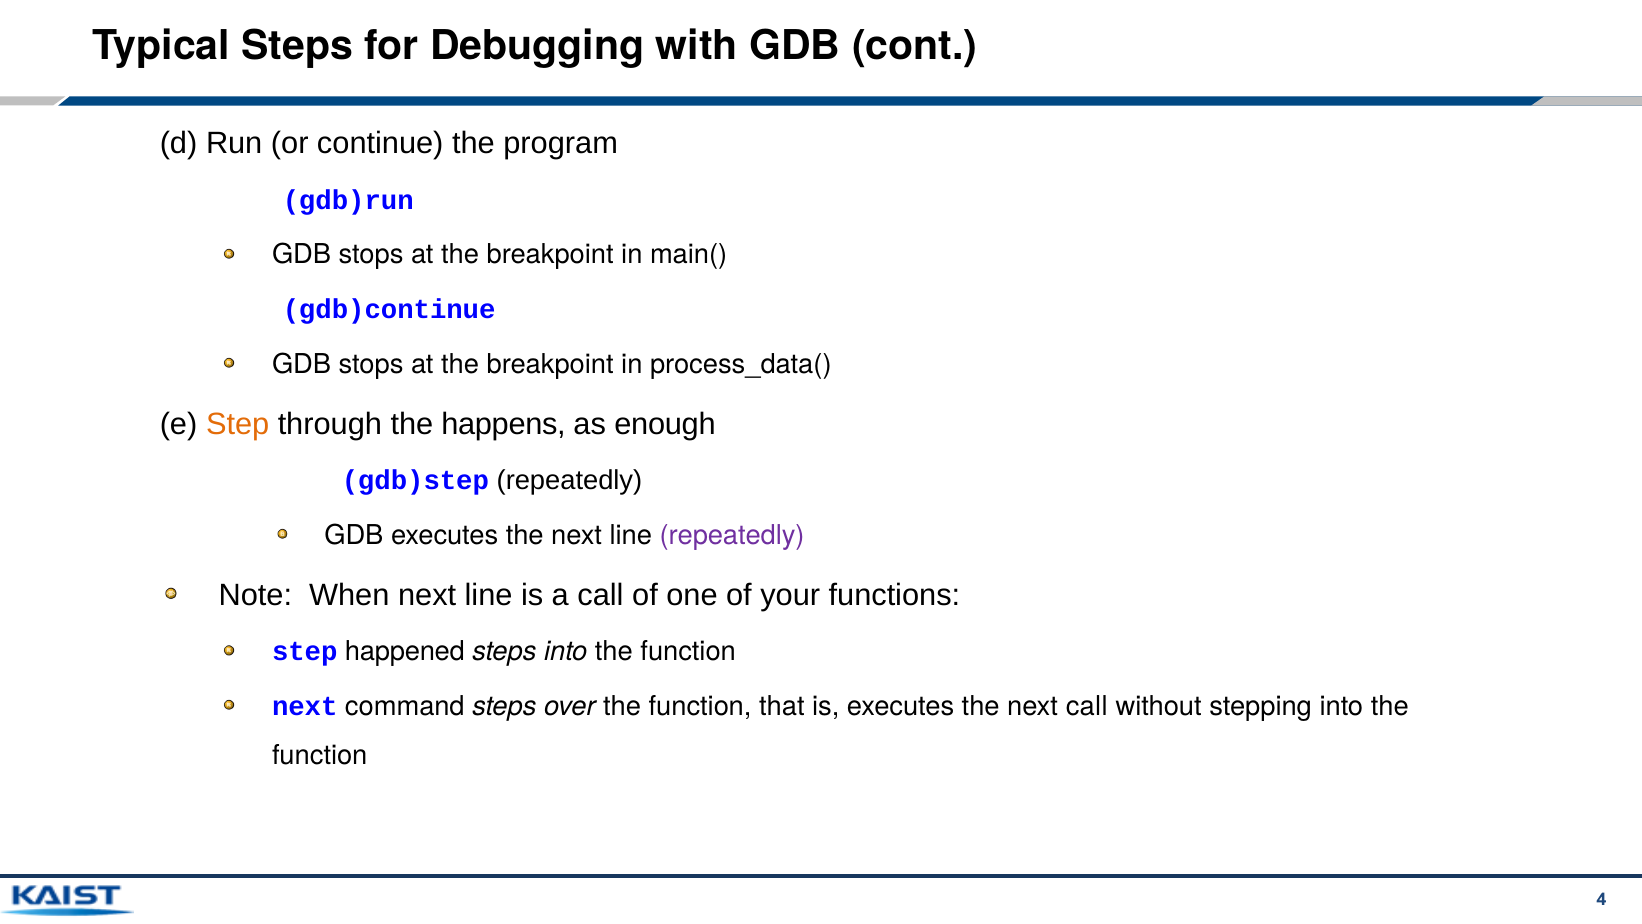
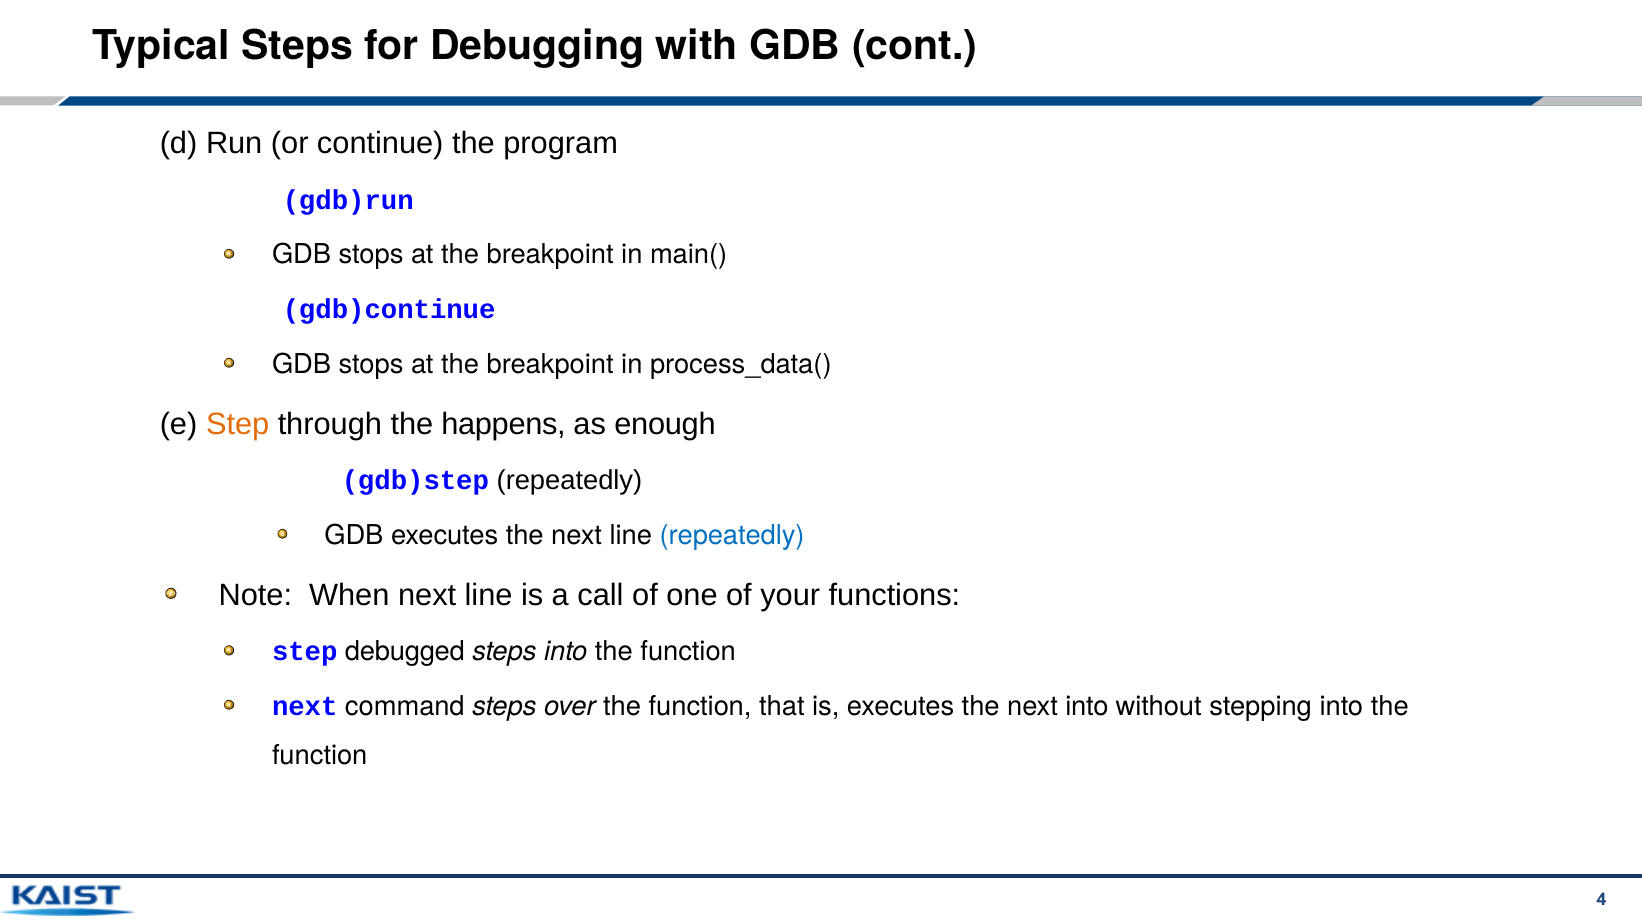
repeatedly colour: purple -> blue (732, 535)
happened: happened -> debugged (405, 651)
next call: call -> into (1087, 706)
